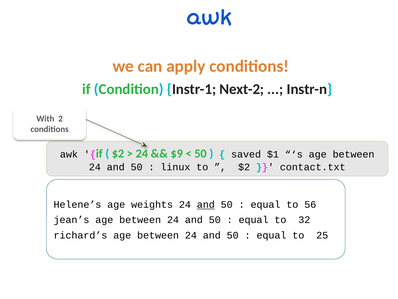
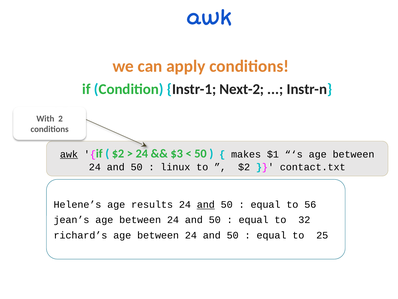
awk underline: none -> present (69, 154)
$9: $9 -> $3 (177, 153)
saved: saved -> makes (246, 154)
weights: weights -> results (152, 204)
